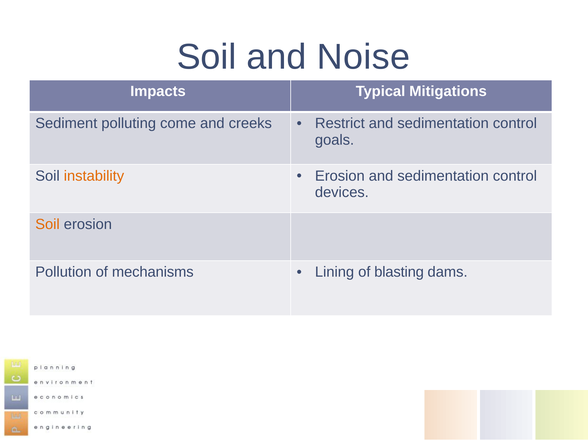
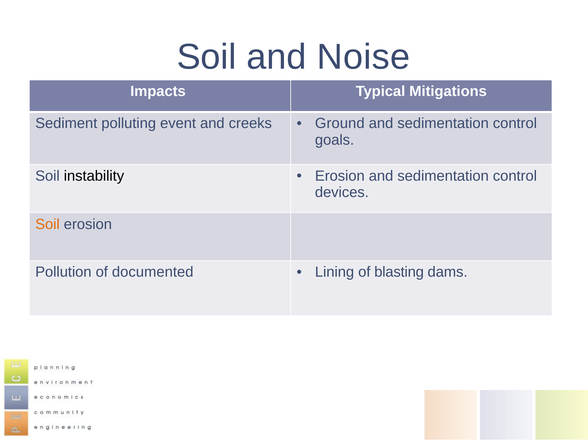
come: come -> event (178, 123)
Restrict: Restrict -> Ground (340, 123)
instability colour: orange -> black (94, 176)
mechanisms: mechanisms -> documented (153, 272)
